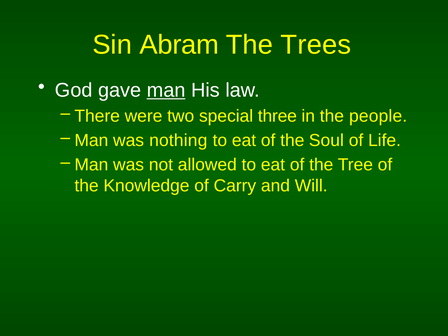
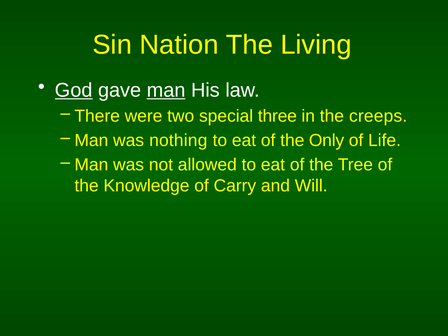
Abram: Abram -> Nation (179, 45)
Trees: Trees -> Living (316, 45)
God underline: none -> present (74, 90)
people: people -> creeps (378, 116)
Soul: Soul -> Only (327, 140)
